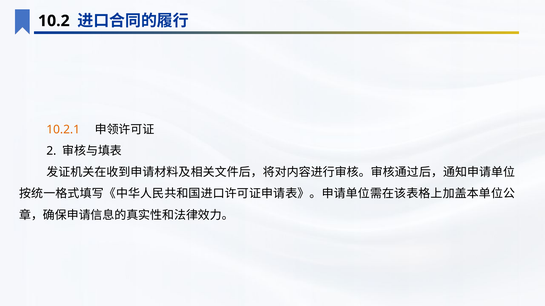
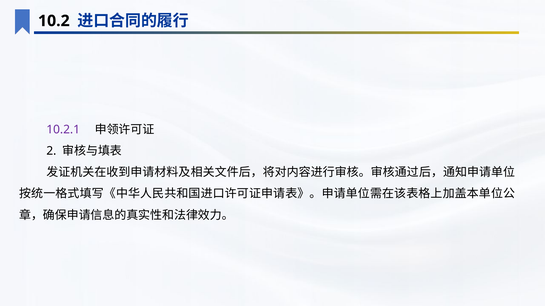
10.2.1 colour: orange -> purple (63, 130)
